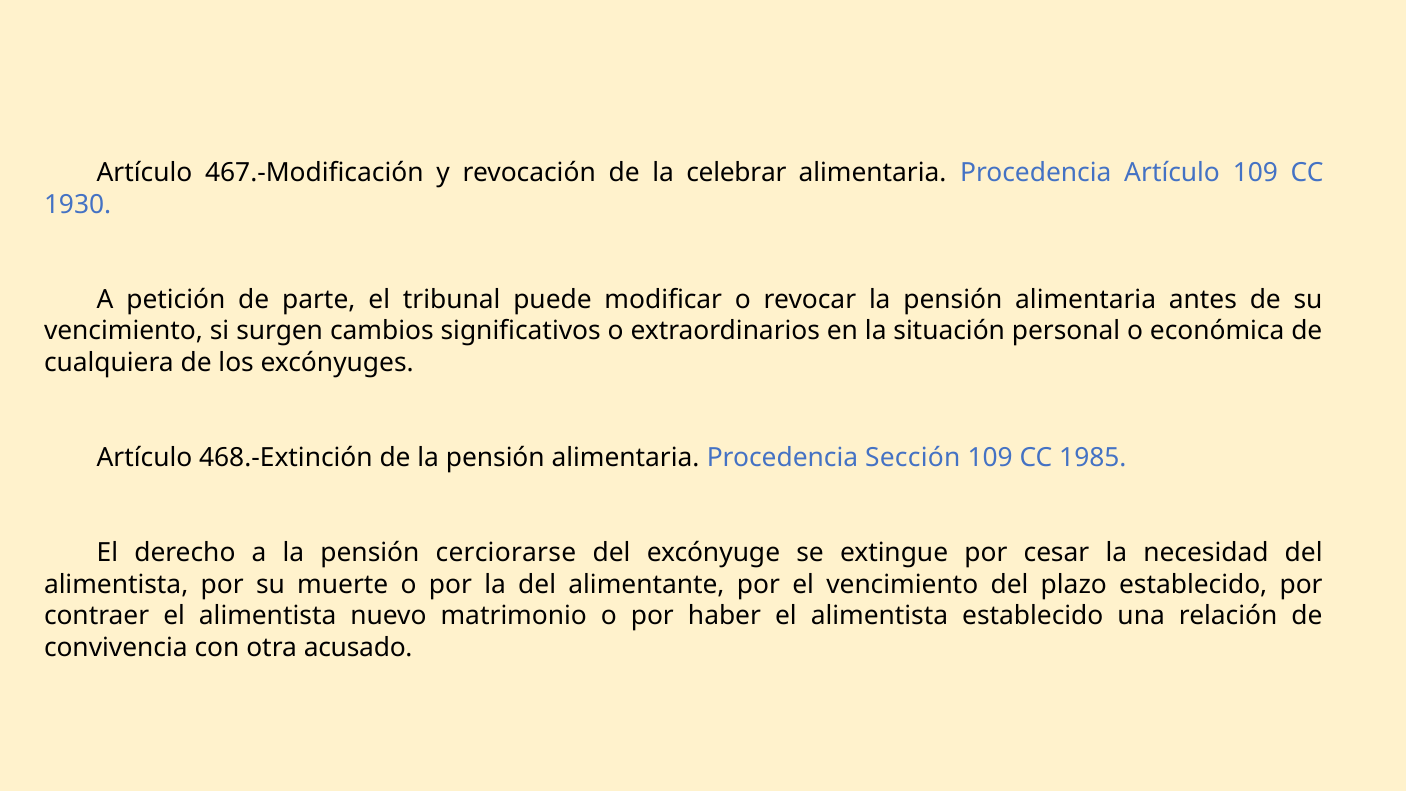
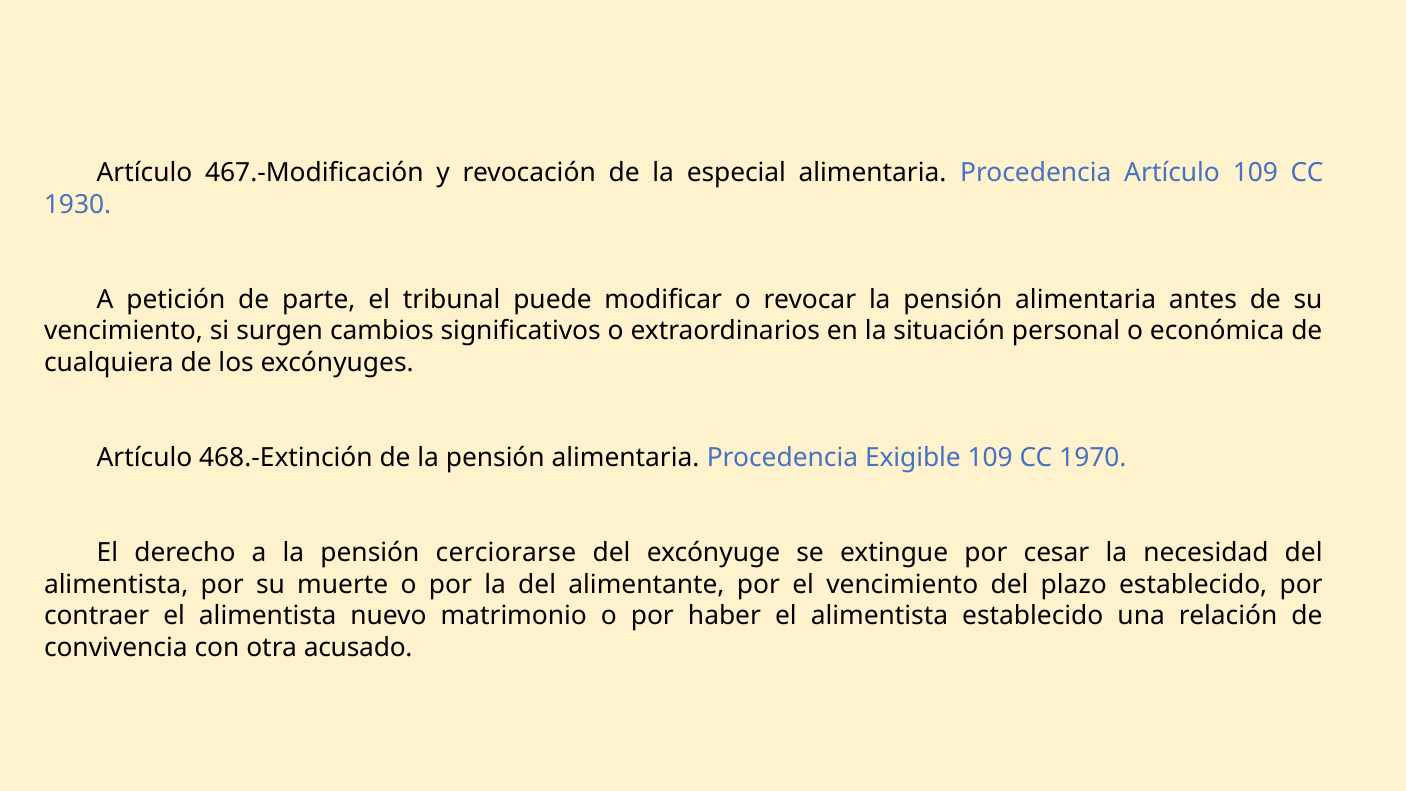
celebrar: celebrar -> especial (736, 173)
Sección: Sección -> Exigible (913, 458)
1985: 1985 -> 1970 (1093, 458)
